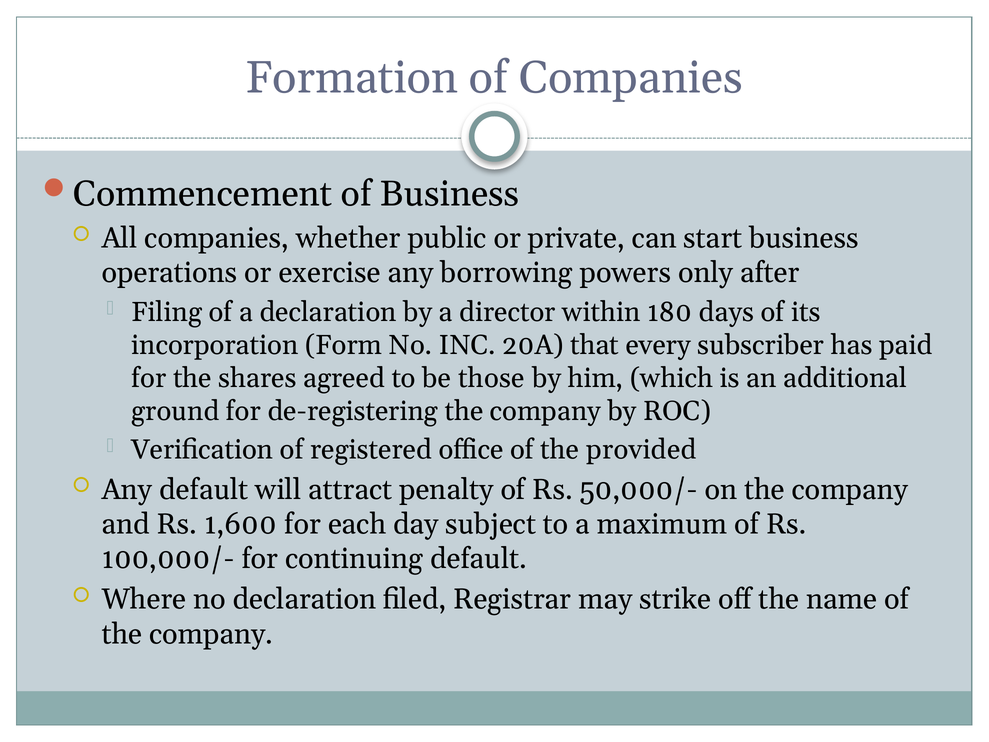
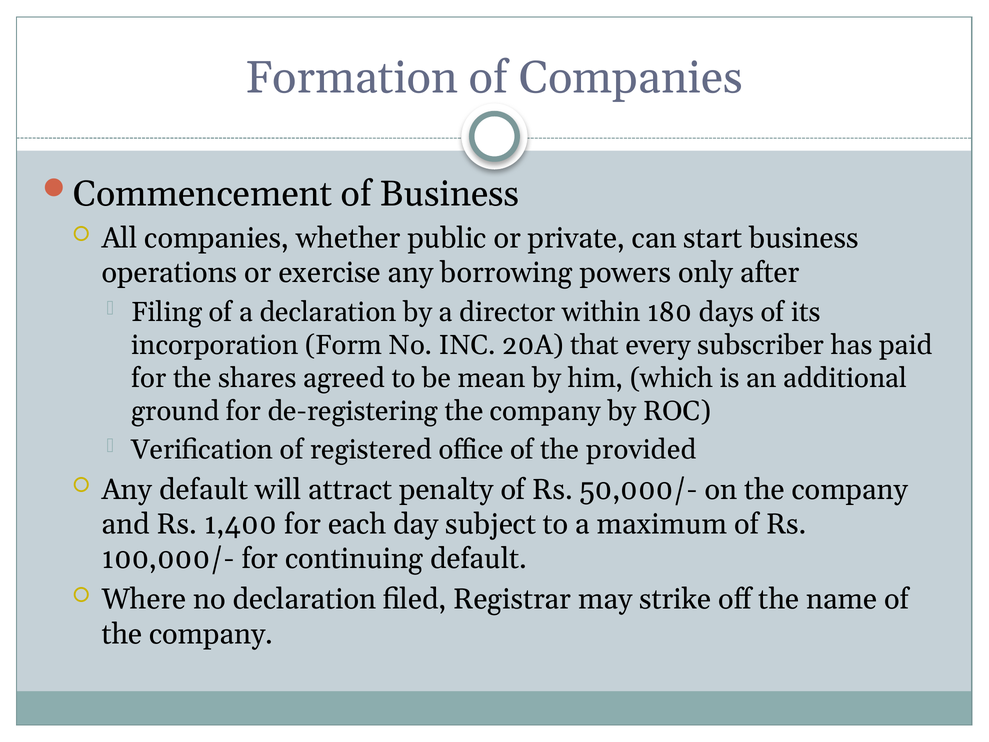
those: those -> mean (492, 378)
1,600: 1,600 -> 1,400 (241, 524)
